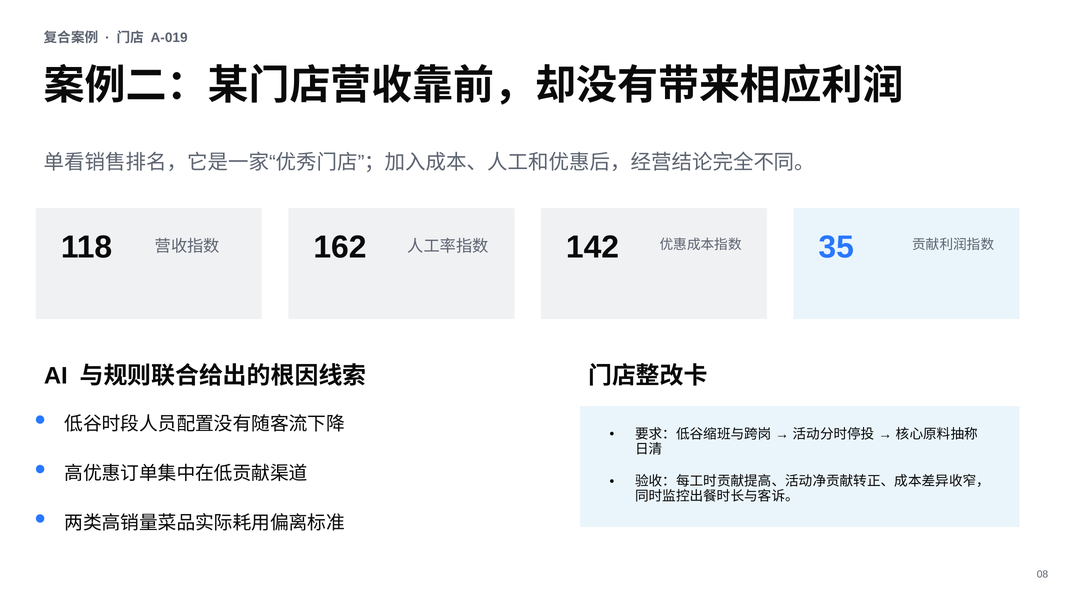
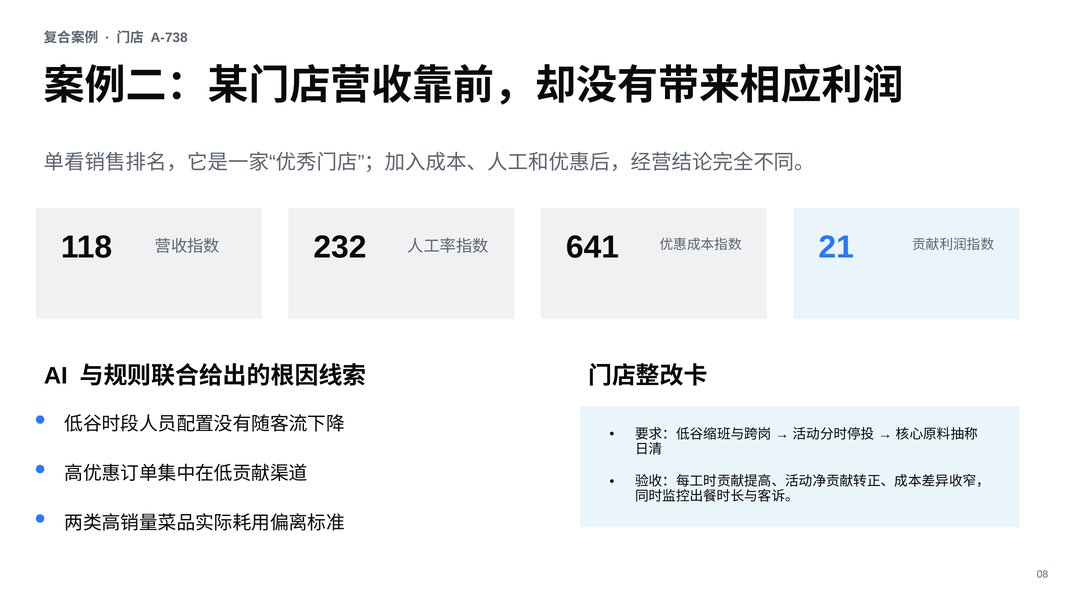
A-019: A-019 -> A-738 (169, 38)
162: 162 -> 232 (340, 248)
142: 142 -> 641 (593, 248)
35: 35 -> 21 (836, 248)
